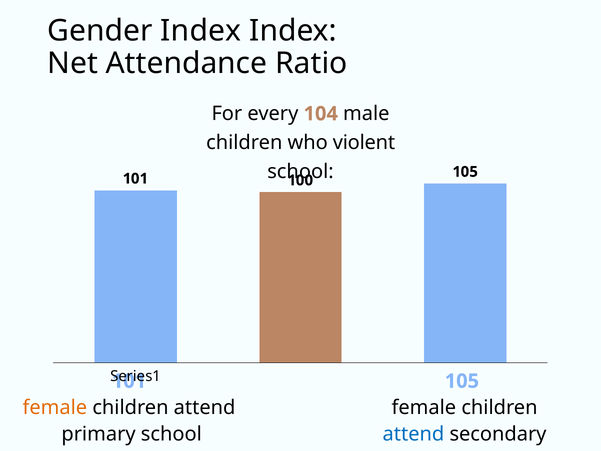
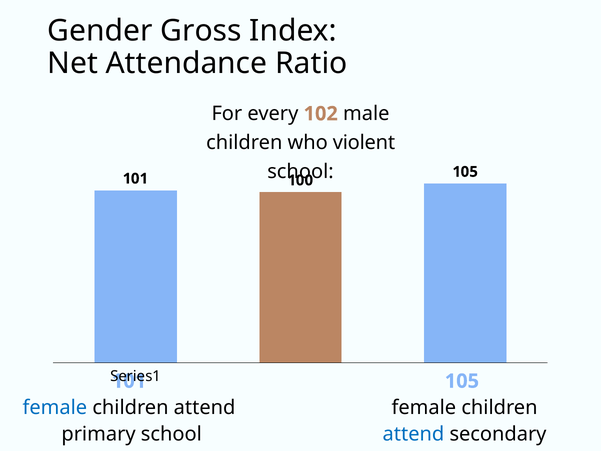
Gender Index: Index -> Gross (201, 31)
104: 104 -> 102 (321, 114)
female colour: orange -> blue (55, 407)
